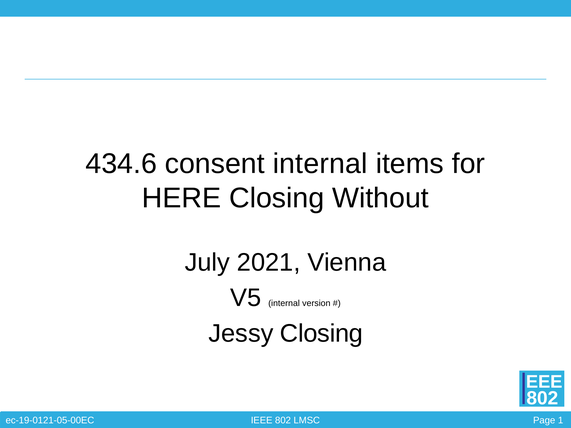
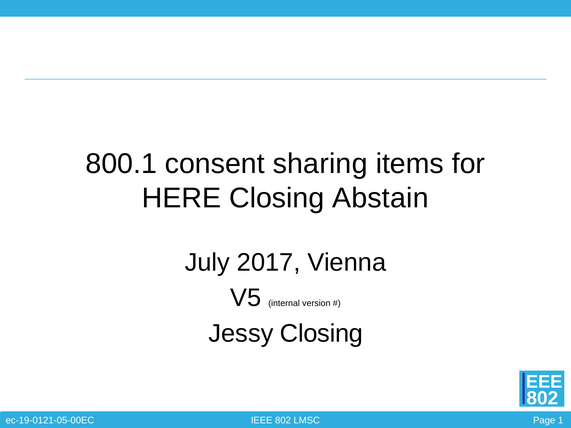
434.6: 434.6 -> 800.1 (121, 164)
consent internal: internal -> sharing (320, 164)
Without: Without -> Abstain (380, 198)
2021: 2021 -> 2017 (269, 263)
